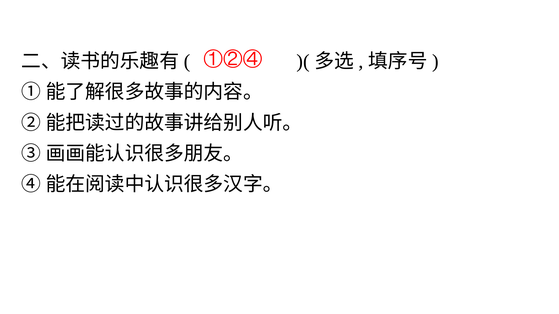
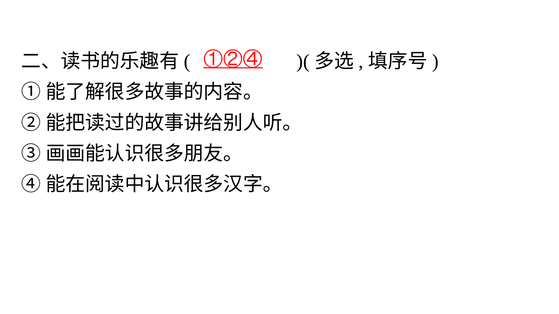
①②④ underline: none -> present (233, 59)
